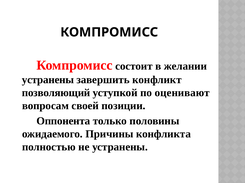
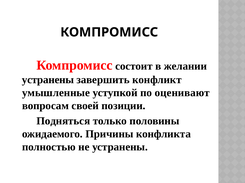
позволяющий: позволяющий -> умышленные (56, 93)
Оппонента: Оппонента -> Подняться (63, 121)
